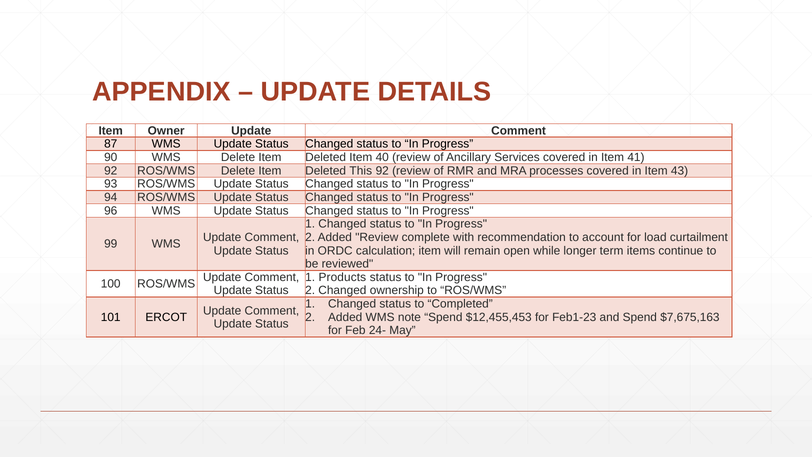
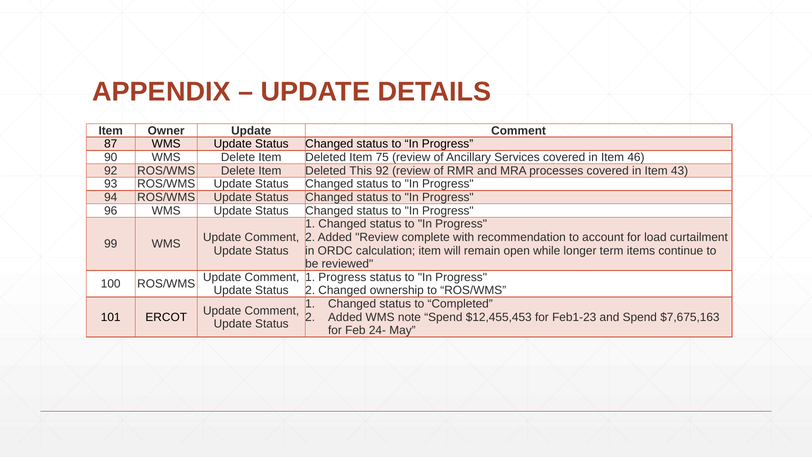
40: 40 -> 75 (382, 157)
41: 41 -> 46 (636, 157)
1 Products: Products -> Progress (342, 277)
